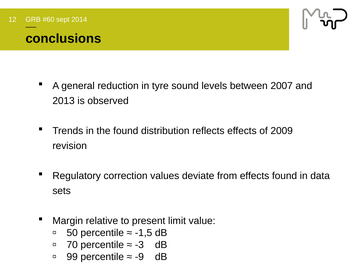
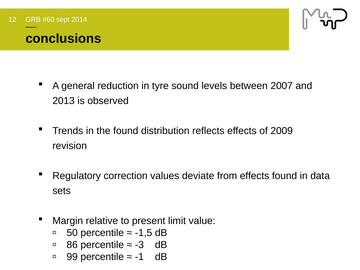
70: 70 -> 86 (72, 245)
-9: -9 -> -1 (139, 257)
